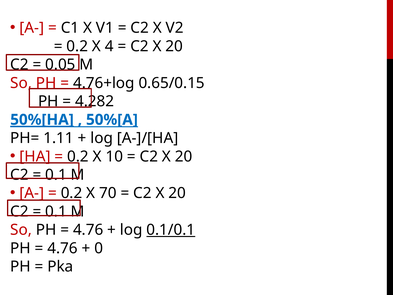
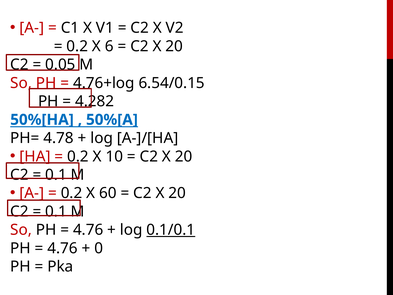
4: 4 -> 6 (109, 46)
0.65/0.15: 0.65/0.15 -> 6.54/0.15 (172, 83)
50%[HA underline: present -> none (42, 120)
1.11: 1.11 -> 4.78 (59, 138)
70: 70 -> 60 (108, 193)
